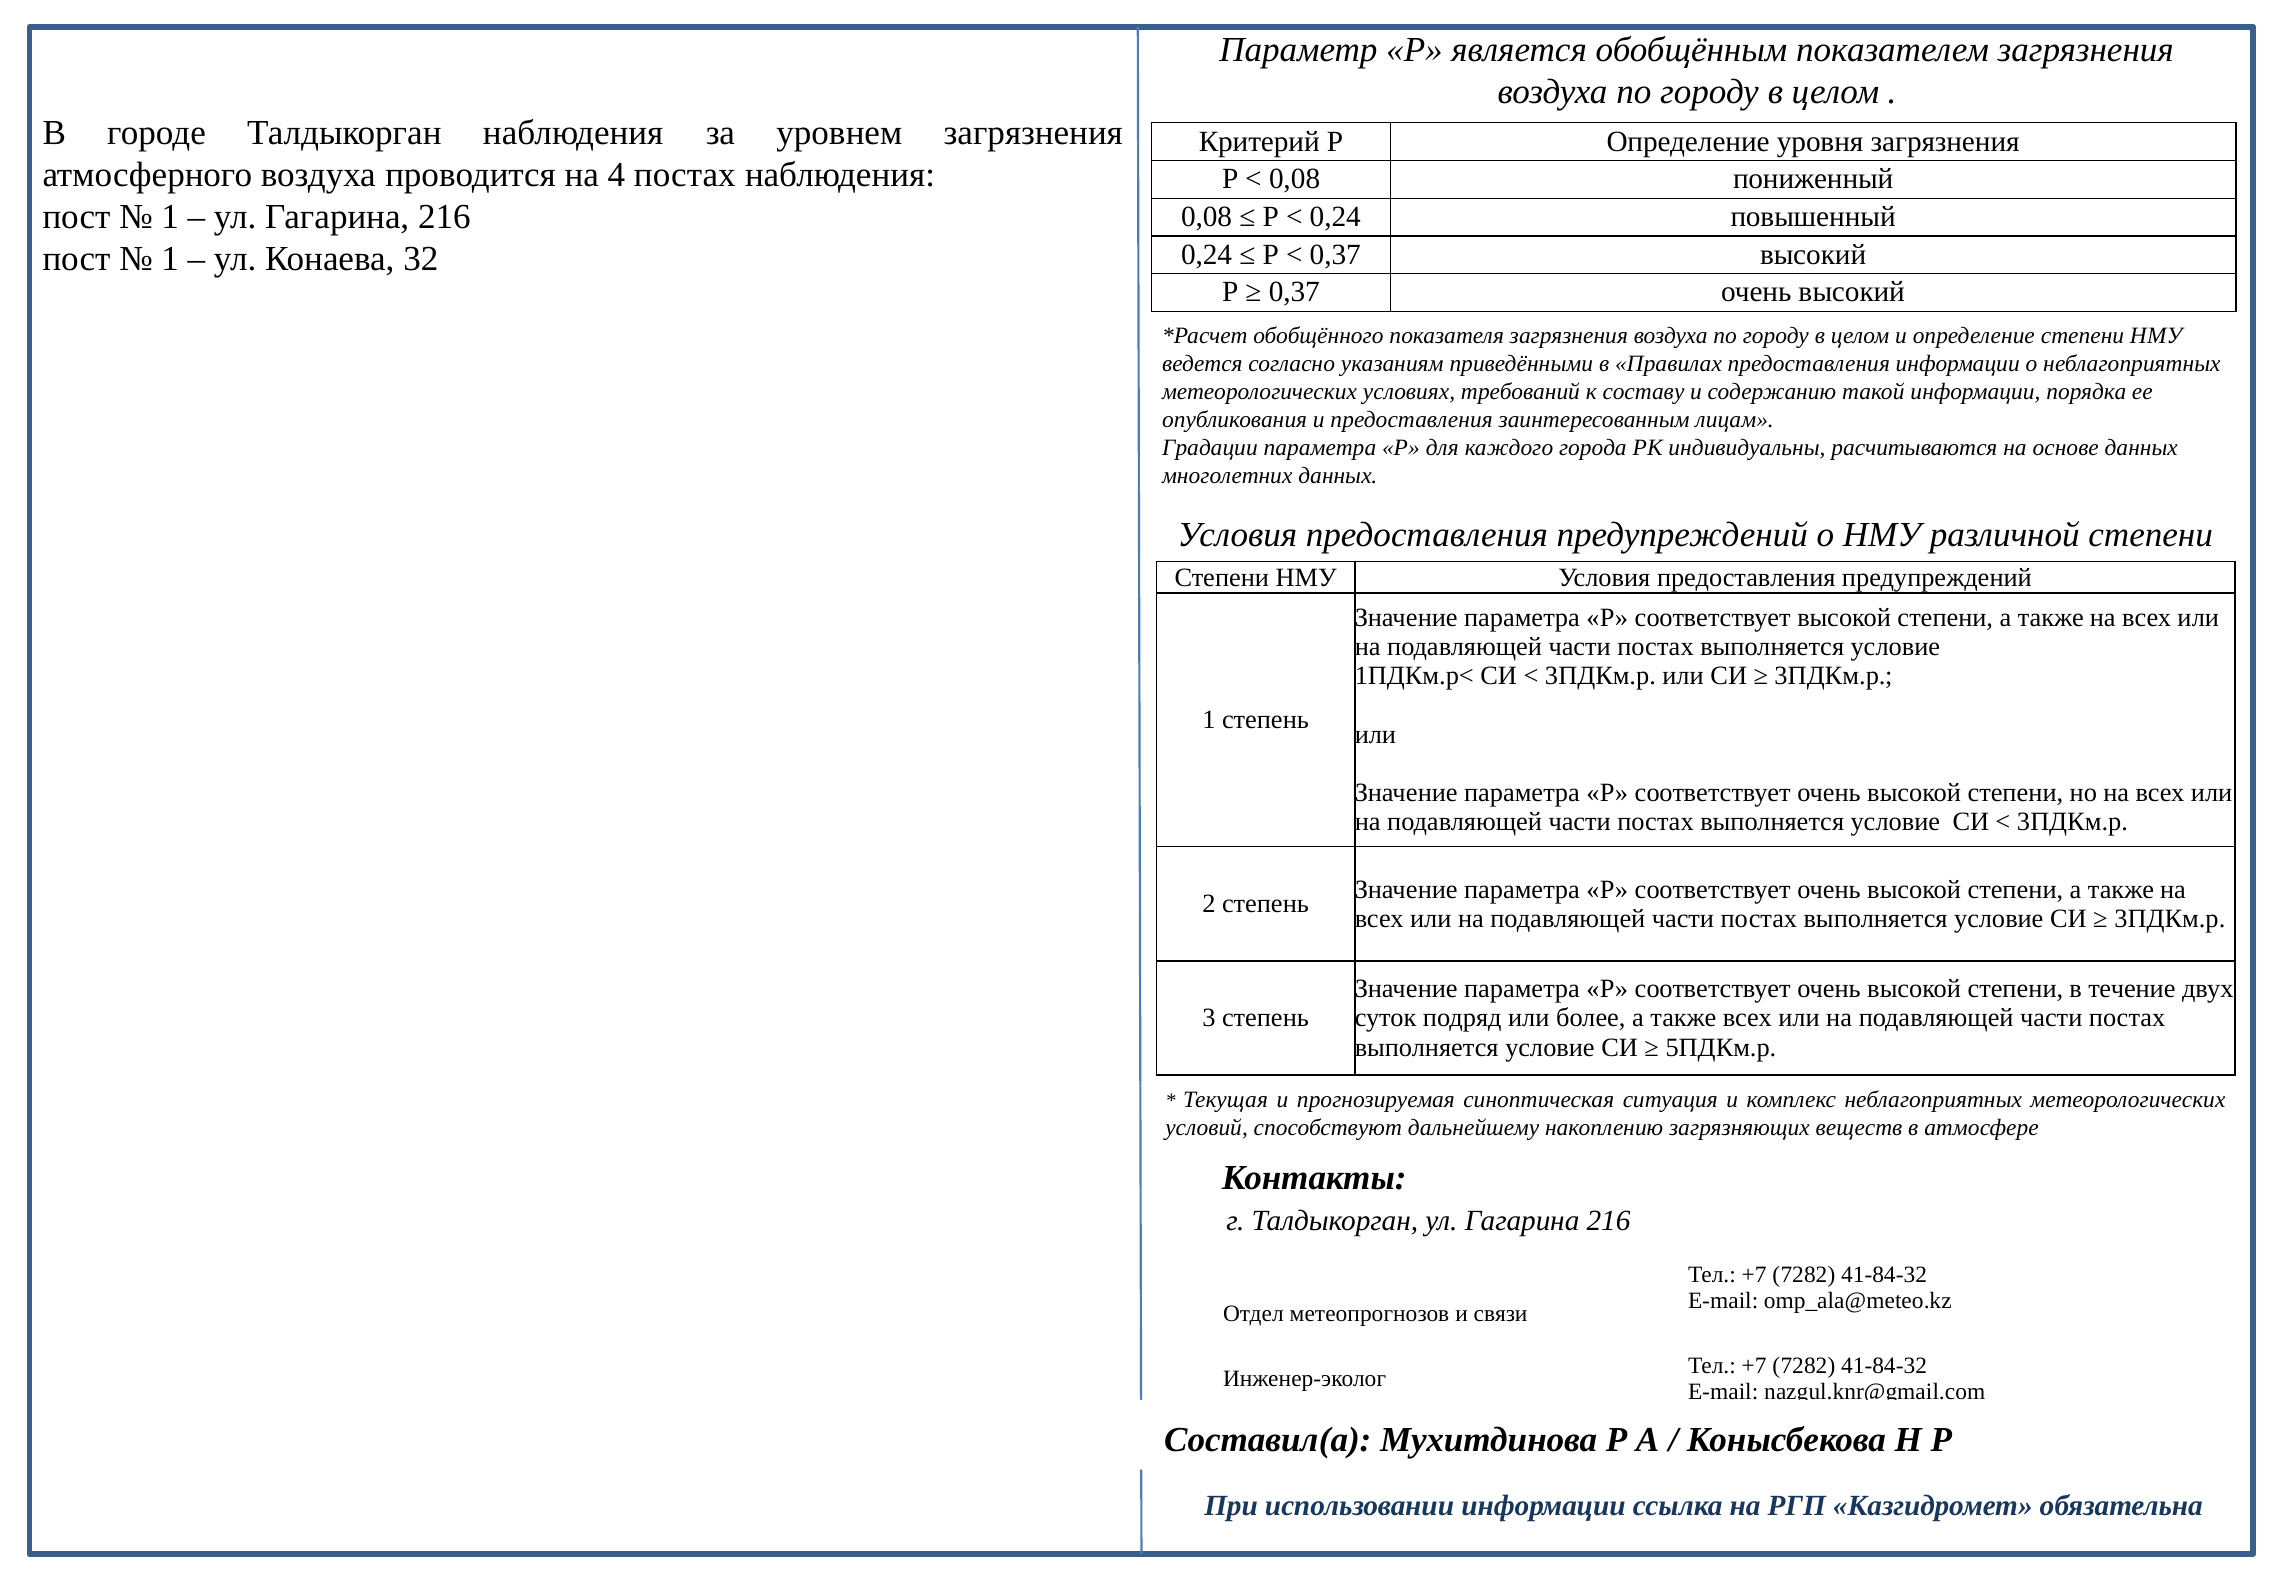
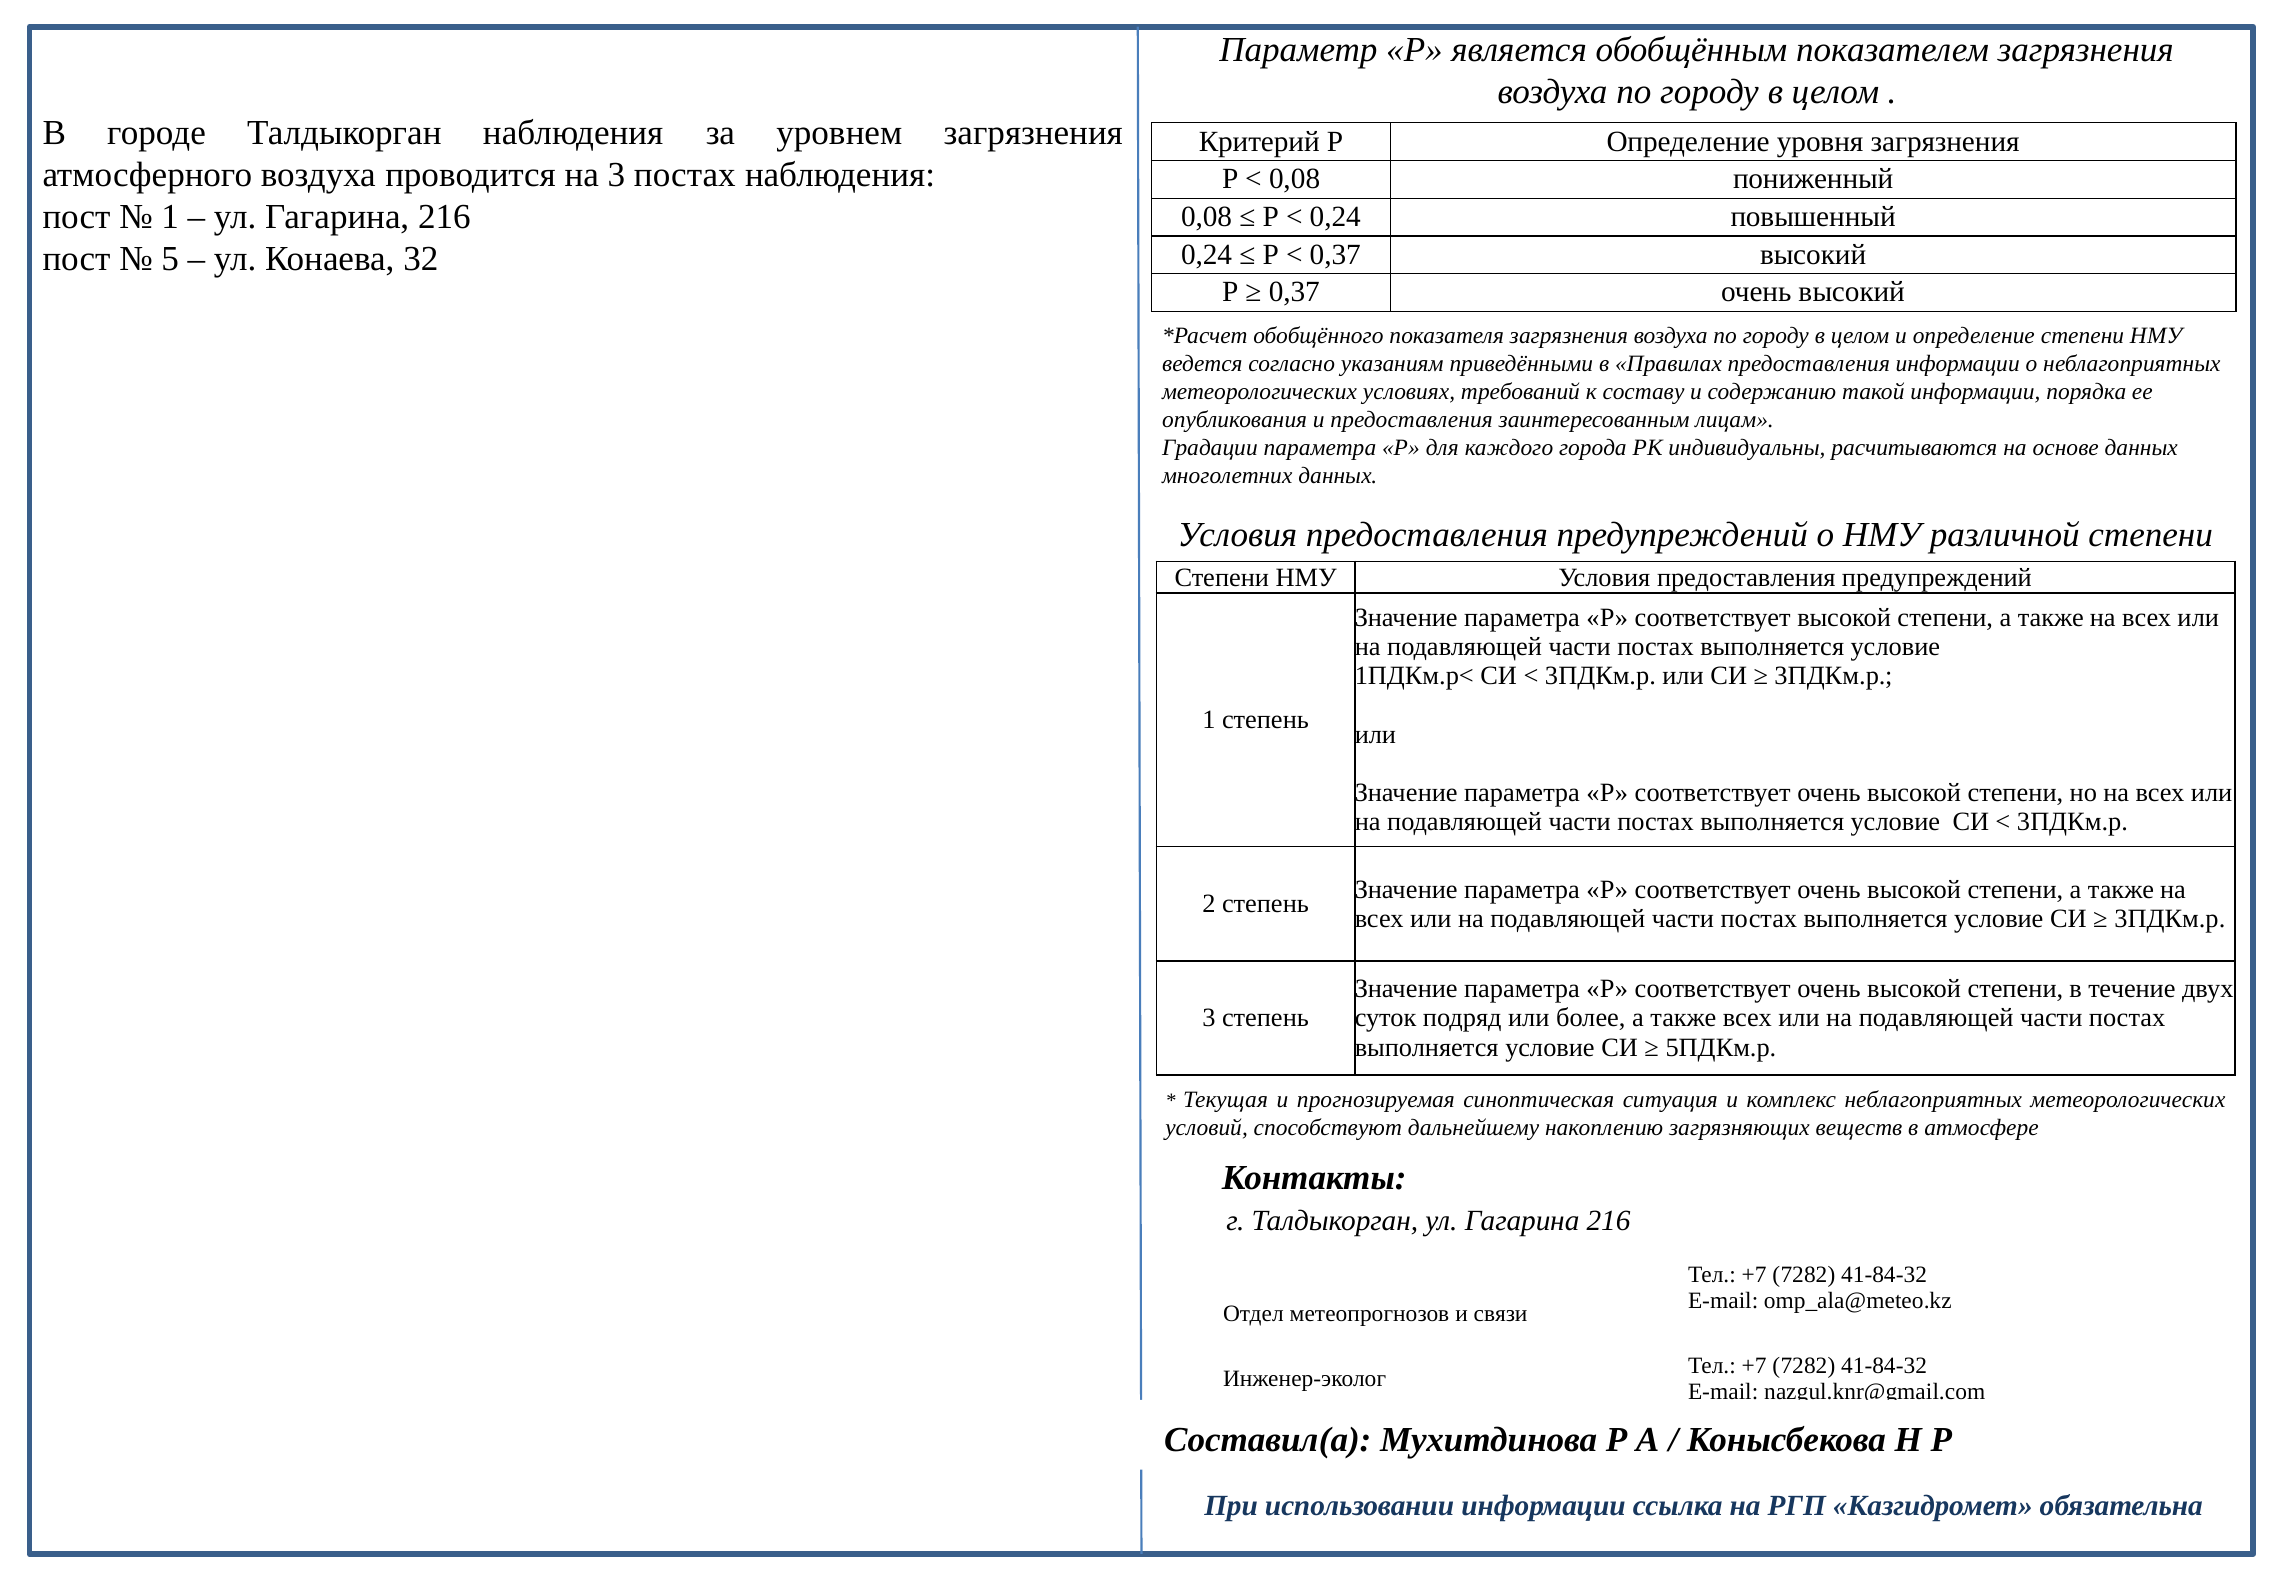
на 4: 4 -> 3 (616, 175)
1: 1 -> 5 (170, 259)
